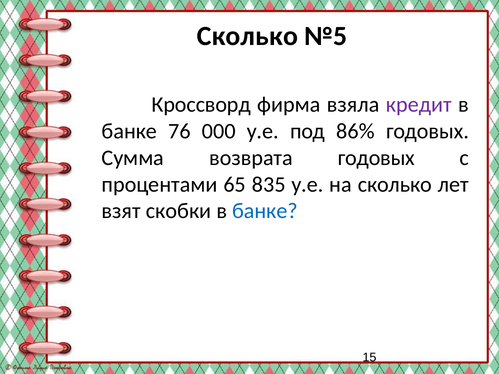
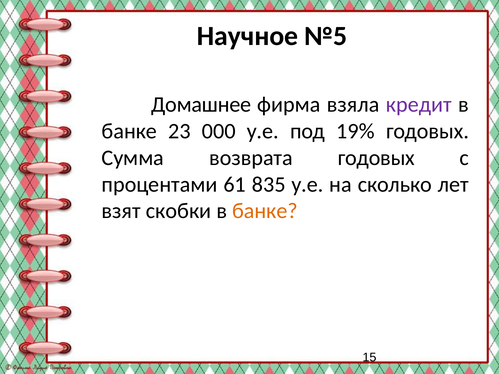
Сколько: Сколько -> Научное (248, 36)
Кроссворд: Кроссворд -> Домашнее (201, 105)
76: 76 -> 23 (179, 131)
86%: 86% -> 19% (355, 131)
65: 65 -> 61 (235, 185)
банке colour: blue -> orange (265, 211)
